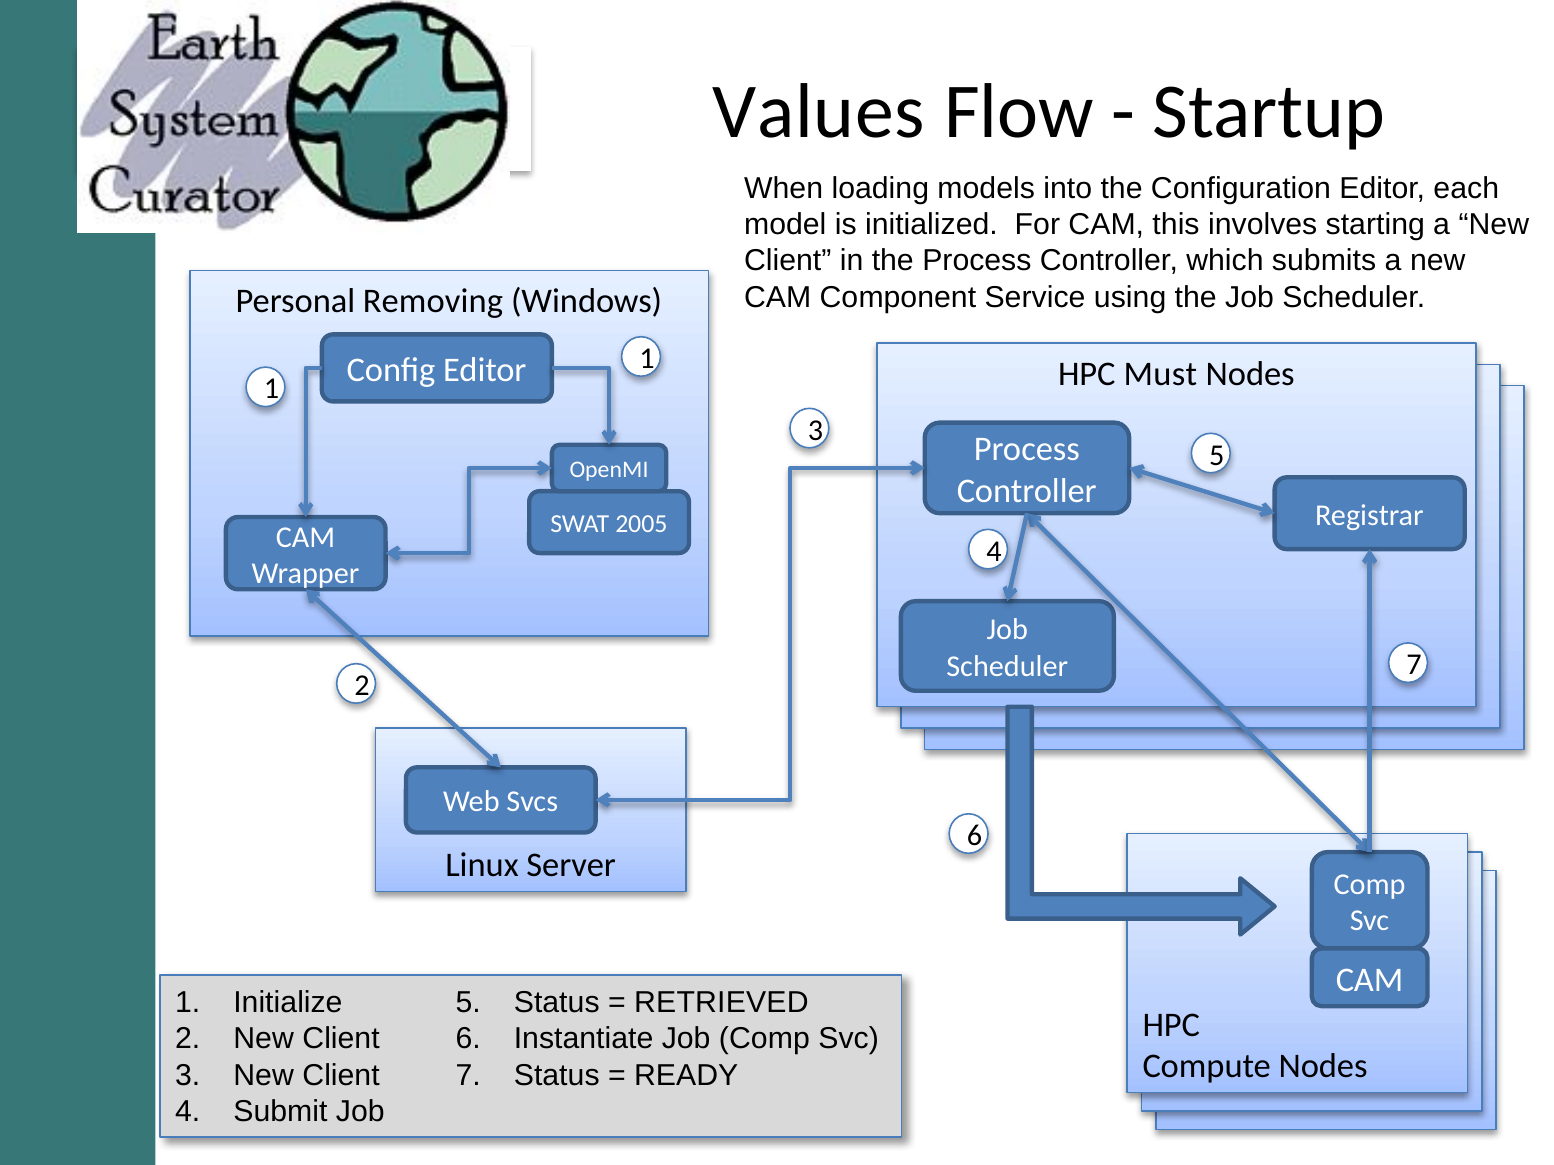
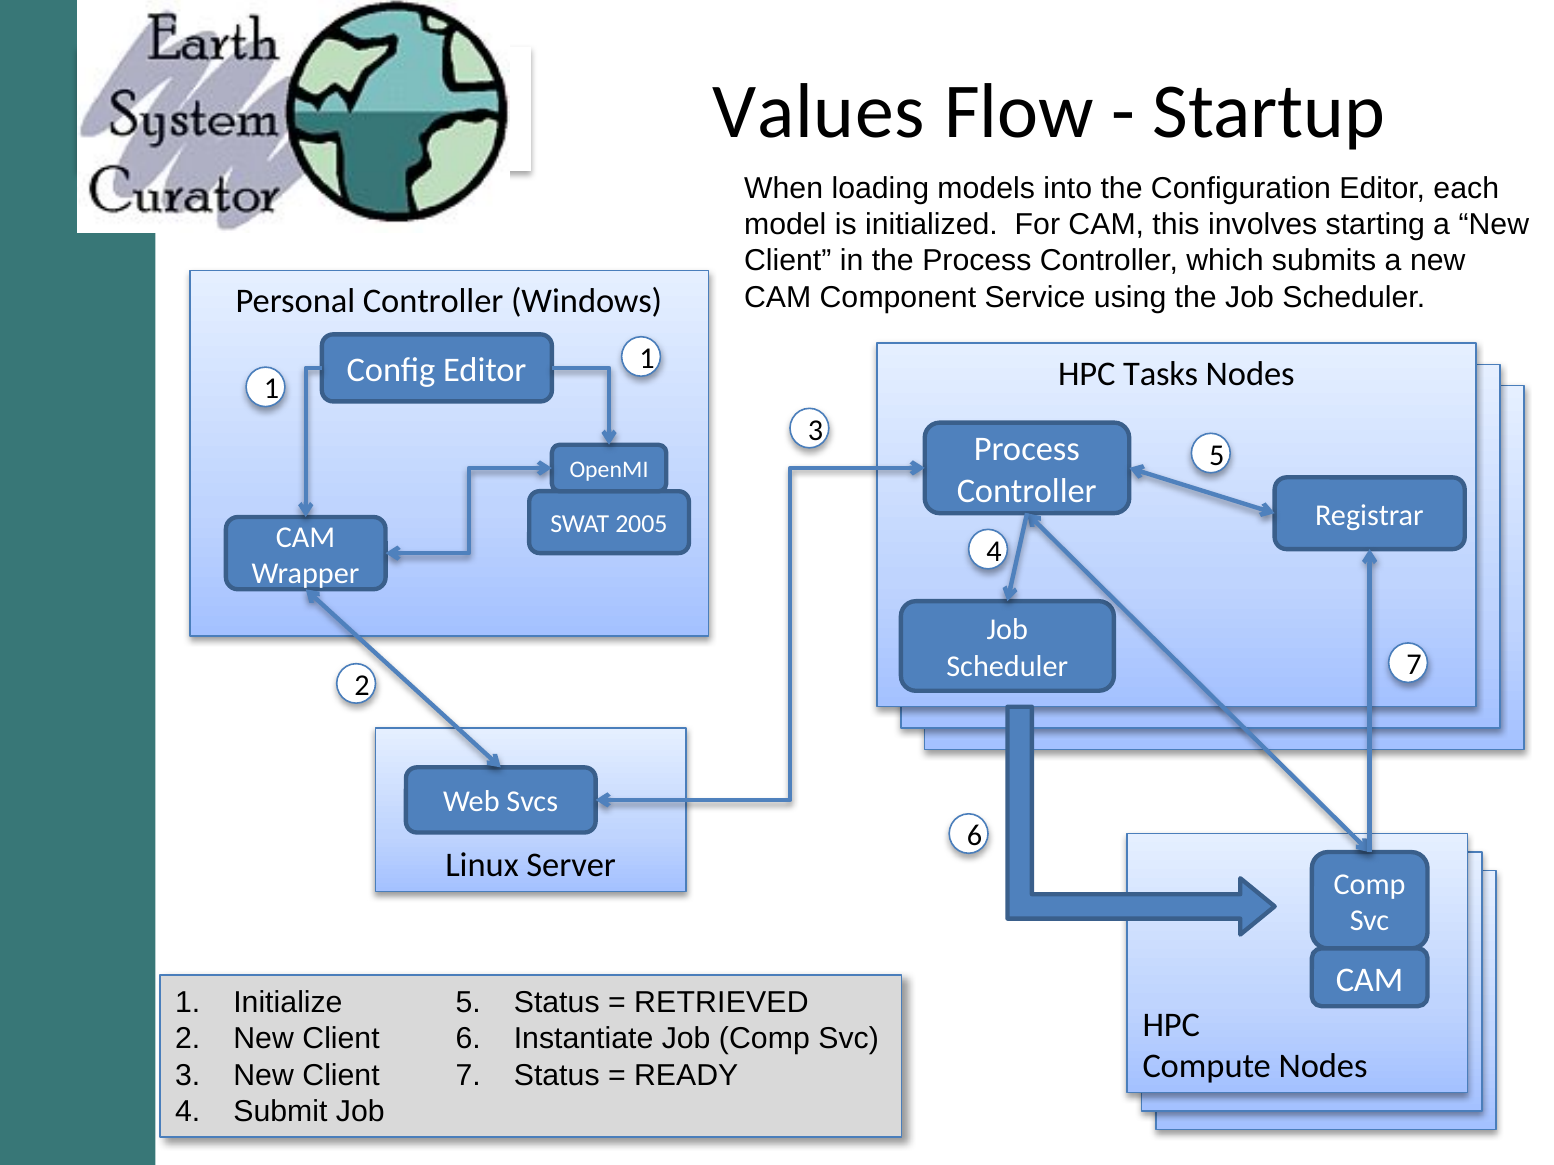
Personal Removing: Removing -> Controller (433, 302)
Must: Must -> Tasks (1161, 374)
